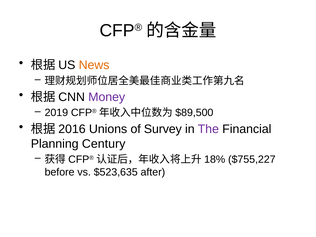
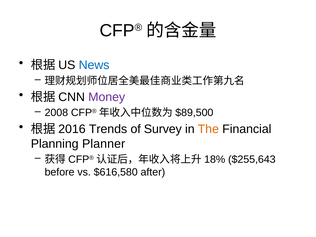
News colour: orange -> blue (94, 65)
2019: 2019 -> 2008 (56, 113)
Unions: Unions -> Trends (108, 129)
The colour: purple -> orange (208, 129)
Century: Century -> Planner (104, 144)
$755,227: $755,227 -> $255,643 (252, 159)
$523,635: $523,635 -> $616,580 (116, 172)
